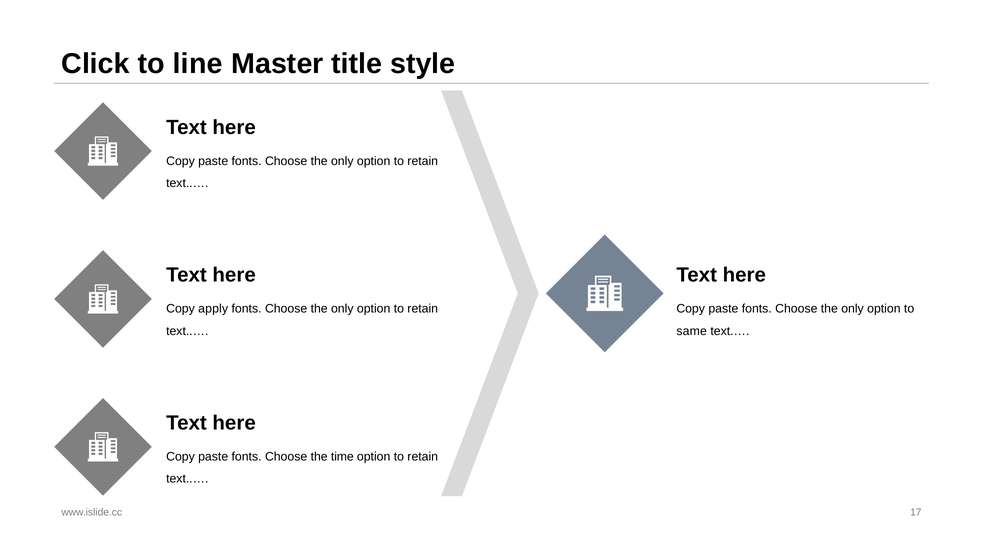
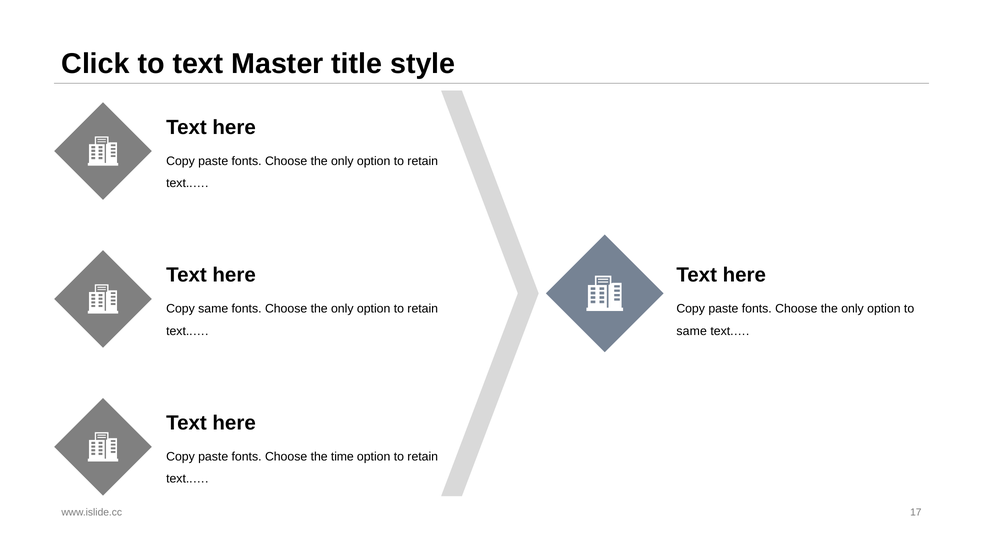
to line: line -> text (198, 64)
Copy apply: apply -> same (213, 309)
